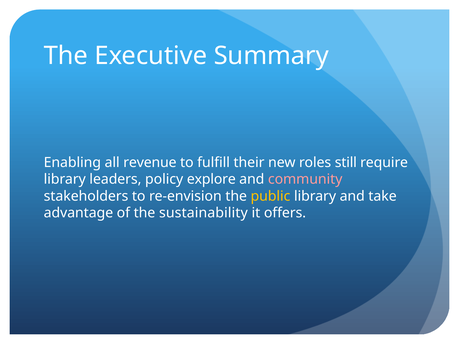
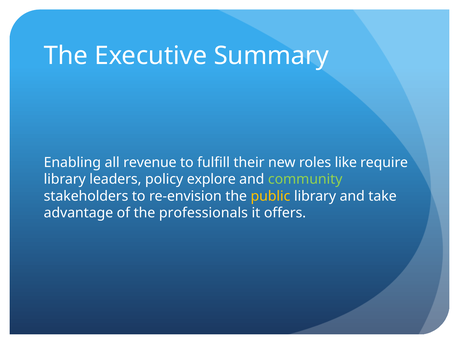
still: still -> like (346, 163)
community colour: pink -> light green (305, 179)
sustainability: sustainability -> professionals (203, 213)
